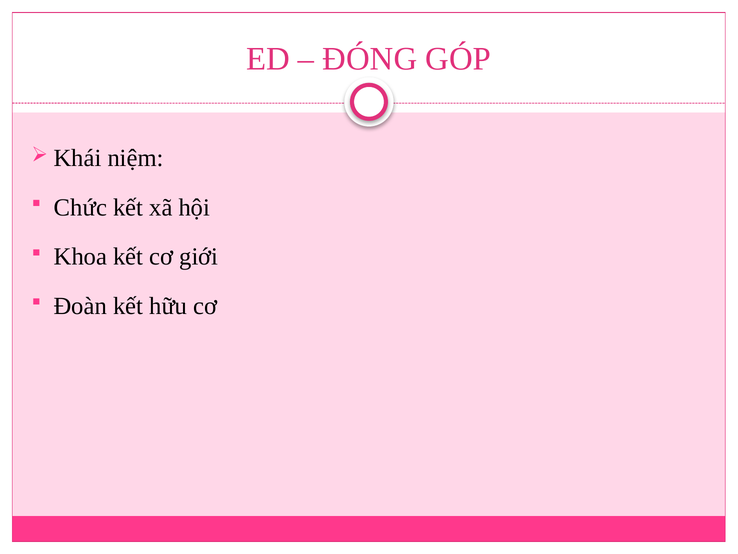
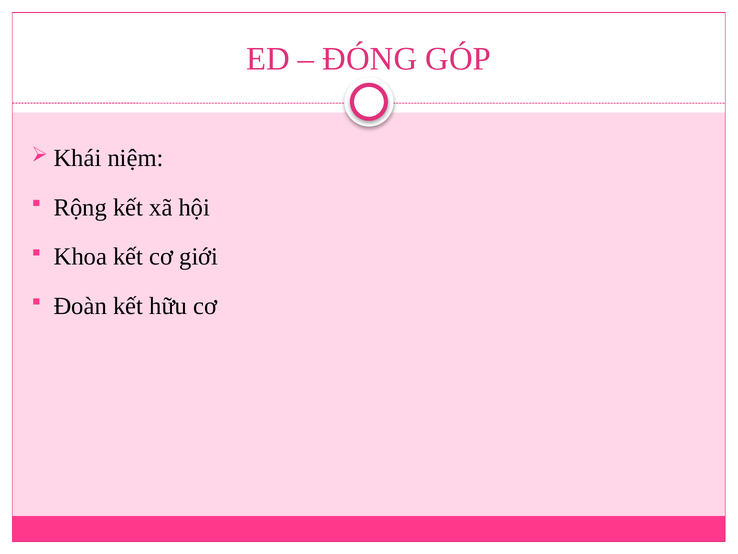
Chức: Chức -> Rộng (80, 207)
